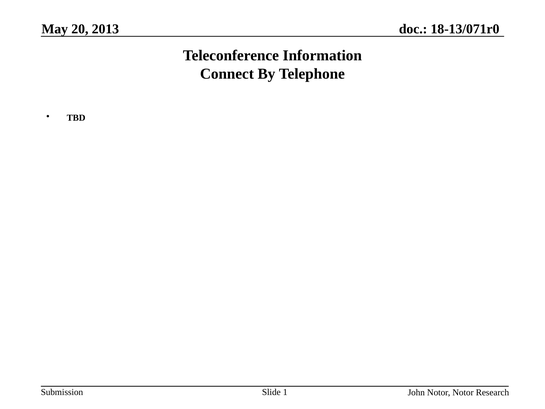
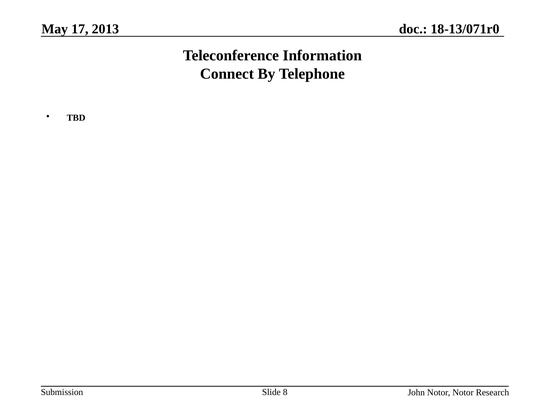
20: 20 -> 17 (80, 29)
1: 1 -> 8 (285, 392)
